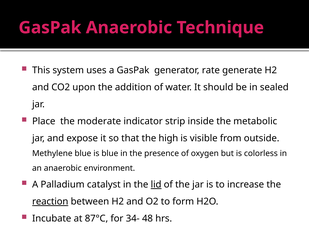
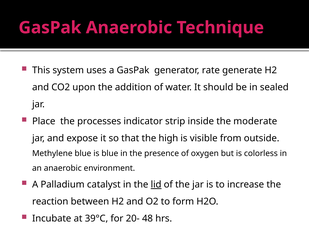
moderate: moderate -> processes (99, 121)
metabolic: metabolic -> moderate (255, 121)
reaction underline: present -> none (50, 201)
87°C: 87°C -> 39°C (96, 218)
34-: 34- -> 20- (133, 218)
